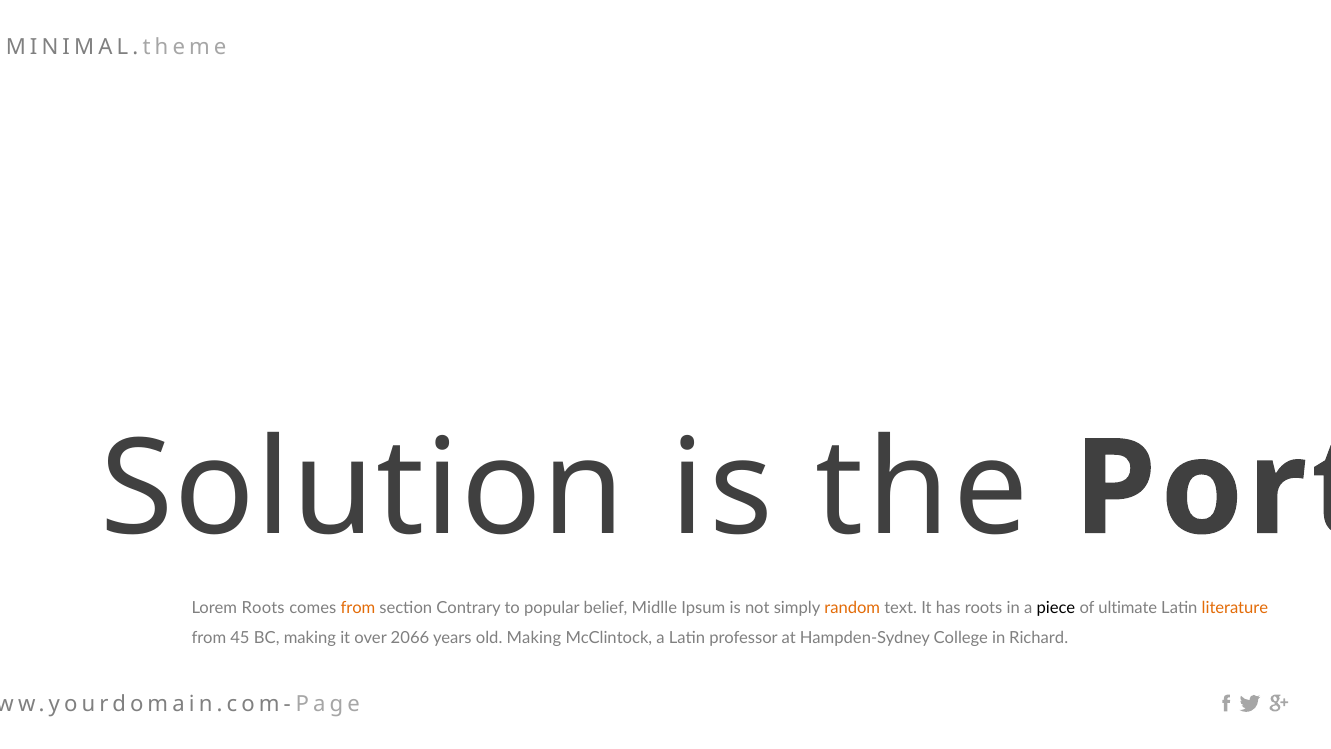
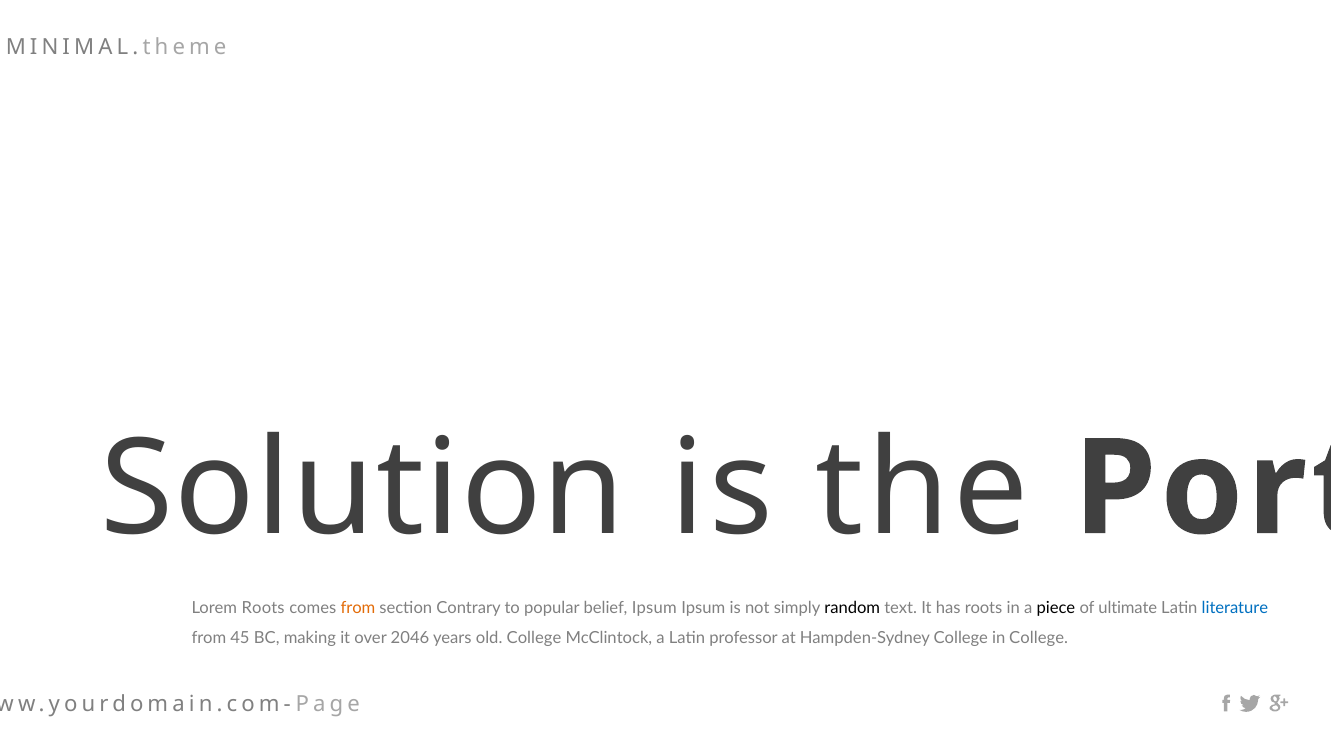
belief Midlle: Midlle -> Ipsum (654, 607)
random colour: orange -> black (852, 607)
literature colour: orange -> blue (1235, 607)
2066: 2066 -> 2046 (410, 637)
old Making: Making -> College (534, 637)
in Richard: Richard -> College (1039, 637)
